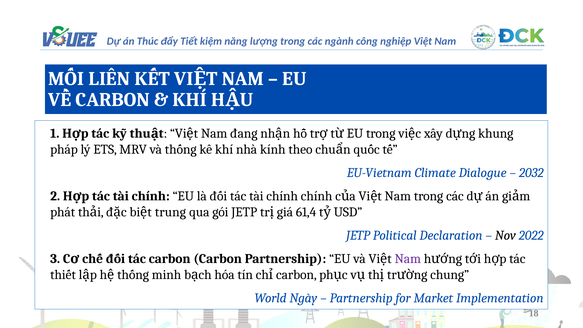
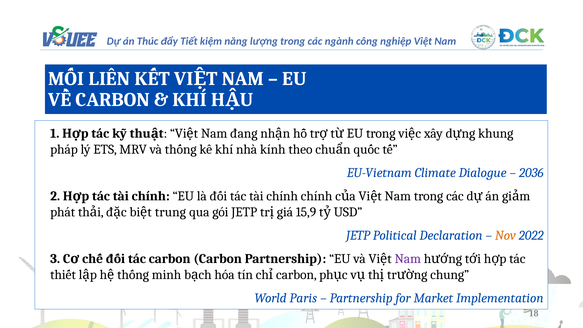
2032: 2032 -> 2036 (531, 173)
61,4: 61,4 -> 15,9 (306, 212)
Nov colour: black -> orange (505, 235)
Ngày: Ngày -> Paris (303, 298)
